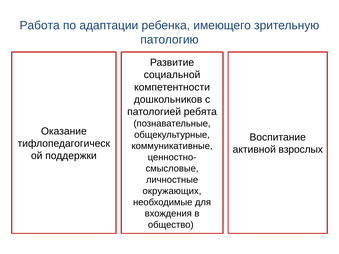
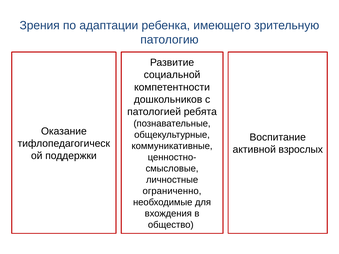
Работа: Работа -> Зрения (40, 25)
окружающих: окружающих -> ограниченно (172, 191)
